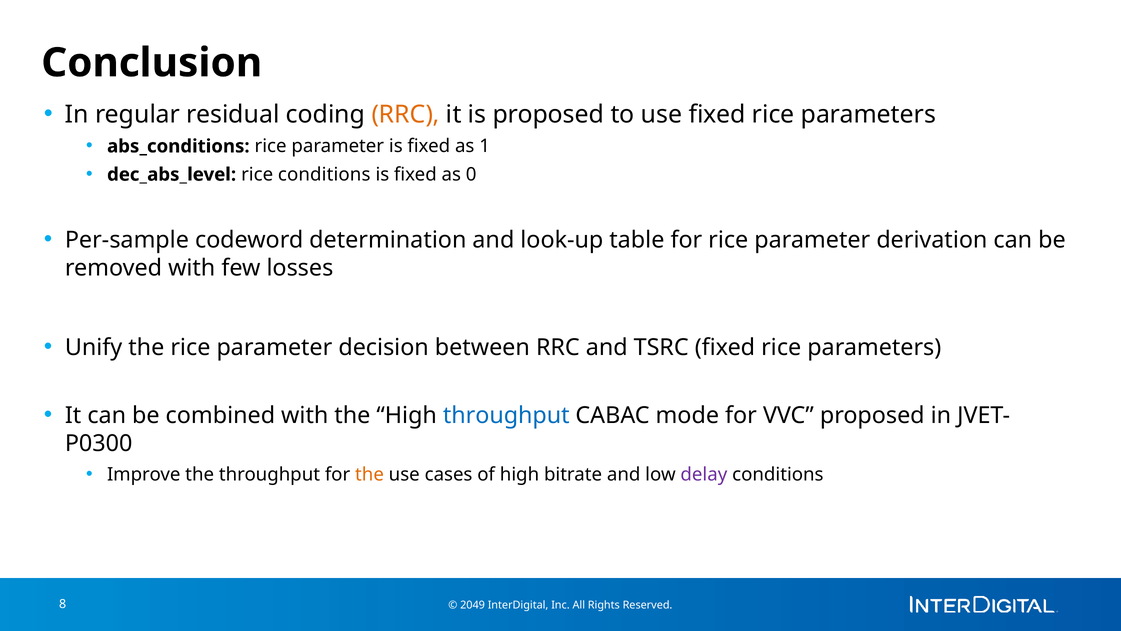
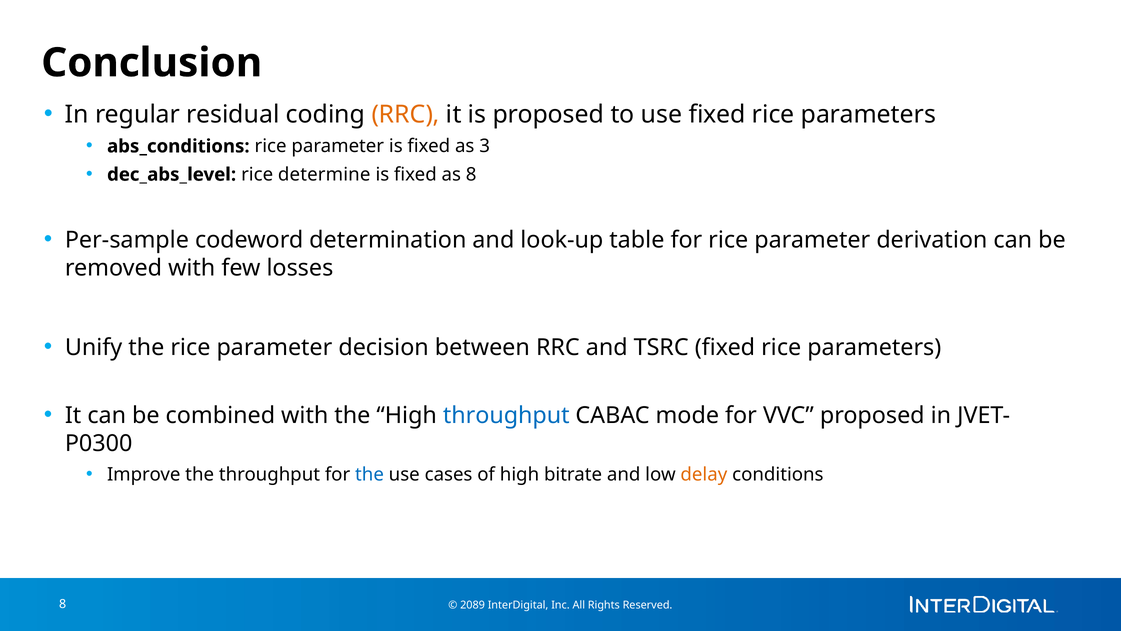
1: 1 -> 3 (485, 146)
rice conditions: conditions -> determine (324, 174)
as 0: 0 -> 8 (471, 174)
the colour: orange -> blue (370, 474)
delay colour: purple -> orange (704, 474)
2049: 2049 -> 2089 (473, 605)
